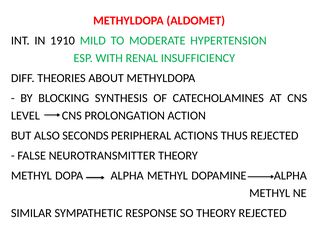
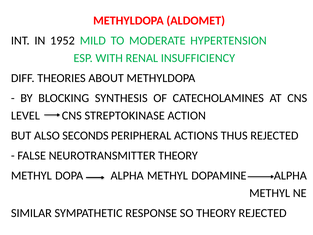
1910: 1910 -> 1952 (62, 40)
PROLONGATION: PROLONGATION -> STREPTOKINASE (125, 115)
